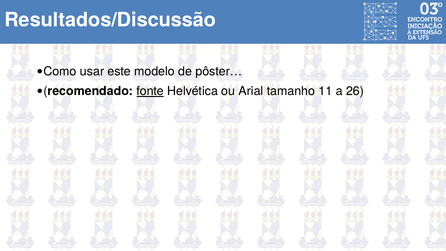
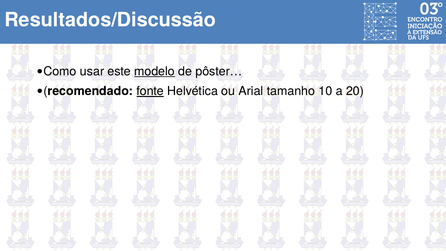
modelo underline: none -> present (155, 71)
11: 11 -> 10 (325, 91)
26: 26 -> 20 (355, 91)
